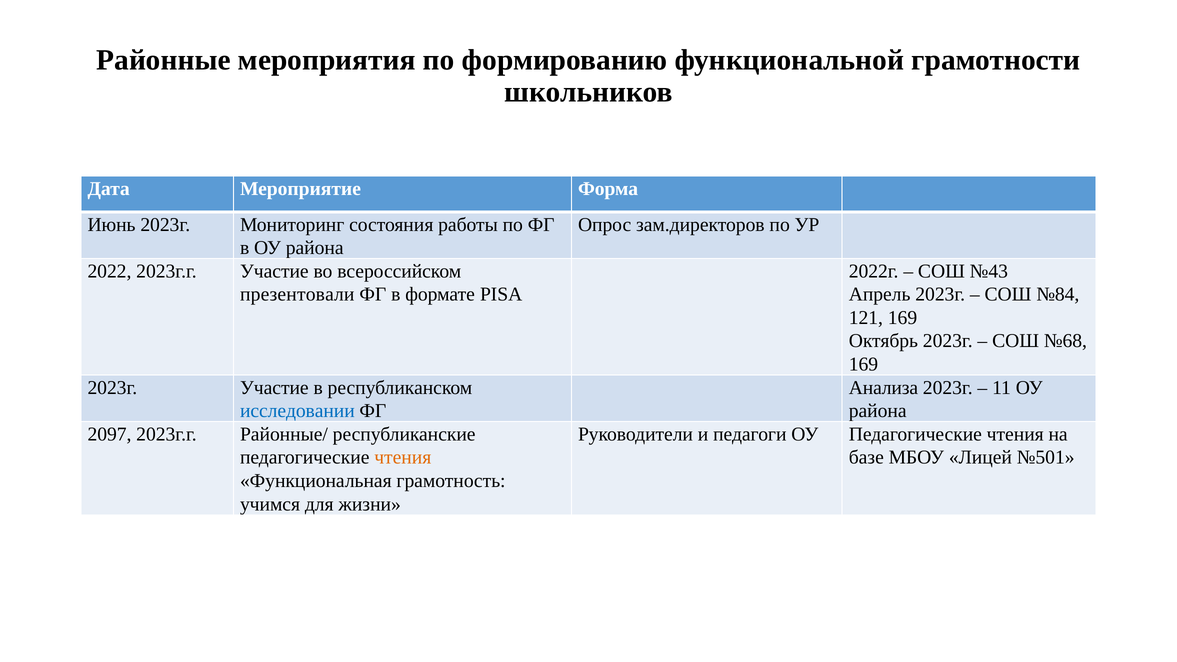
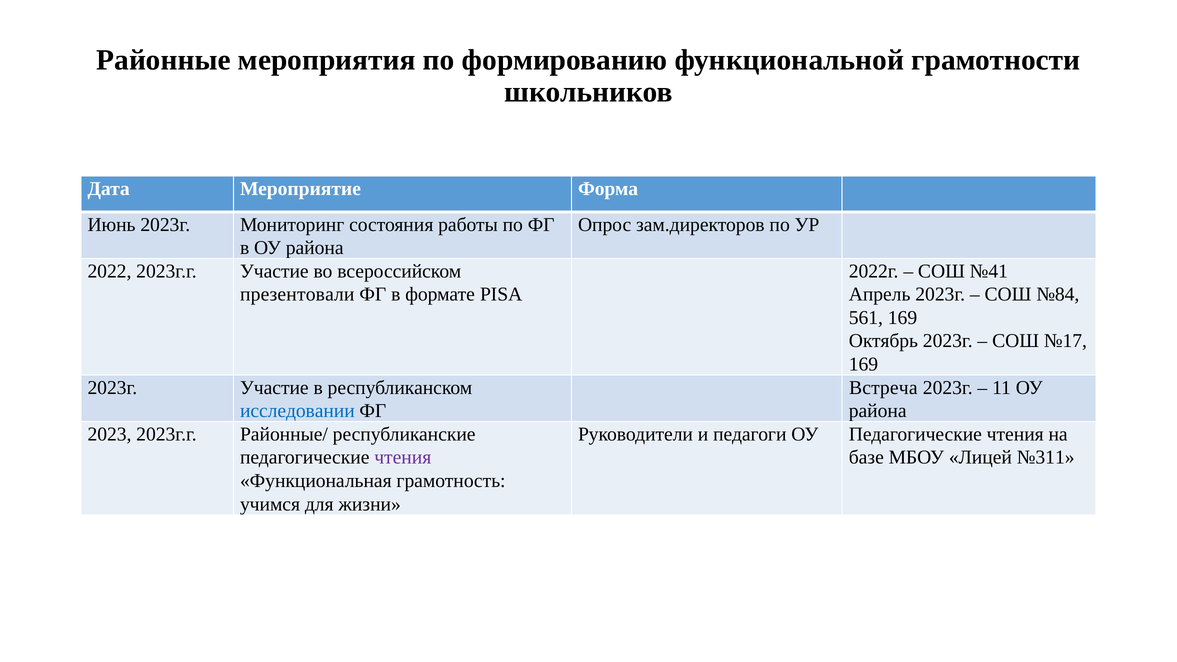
№43: №43 -> №41 (989, 271)
121: 121 -> 561 (866, 318)
№68: №68 -> №17 (1065, 341)
Анализа: Анализа -> Встреча (883, 388)
2097: 2097 -> 2023 (109, 434)
чтения colour: orange -> purple (403, 458)
№501: №501 -> №311 (1046, 458)
